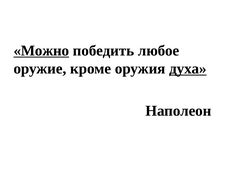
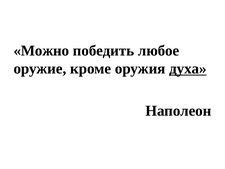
Можно underline: present -> none (41, 51)
